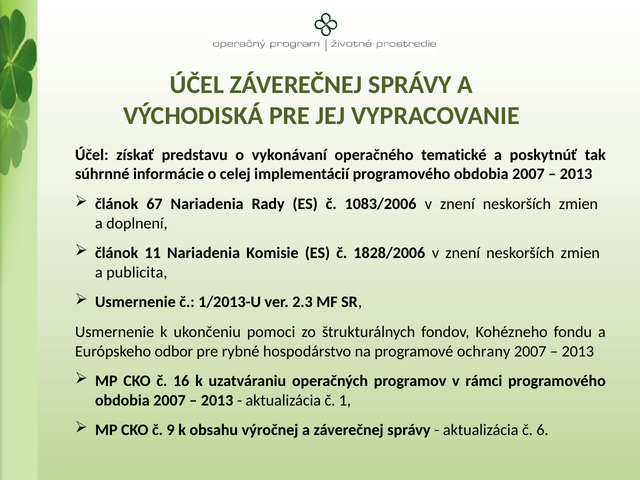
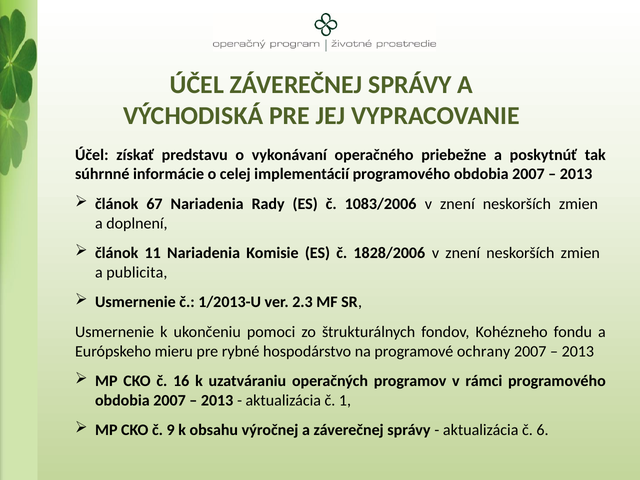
tematické: tematické -> priebežne (454, 155)
odbor: odbor -> mieru (174, 351)
